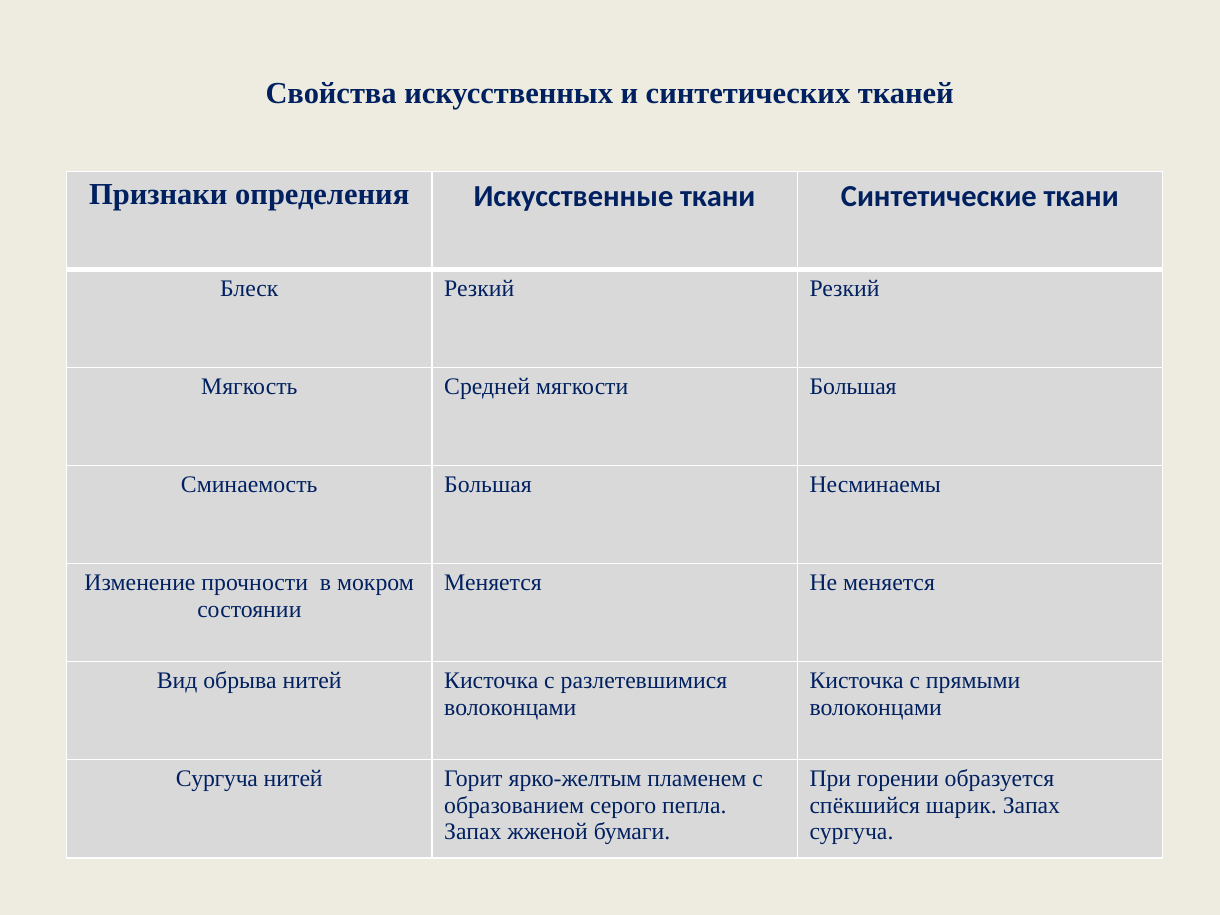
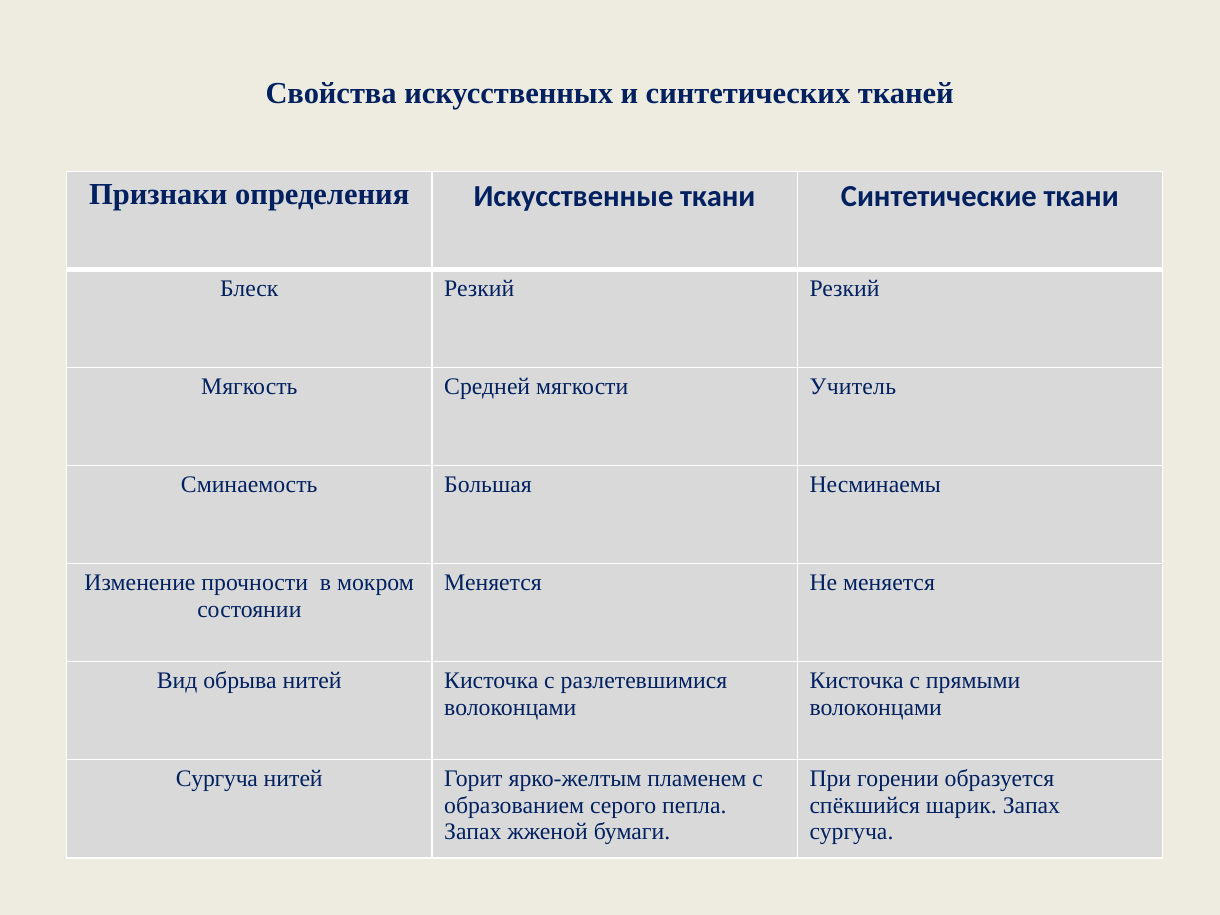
мягкости Большая: Большая -> Учитель (853, 387)
